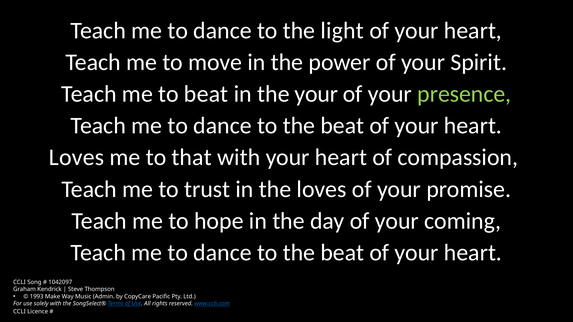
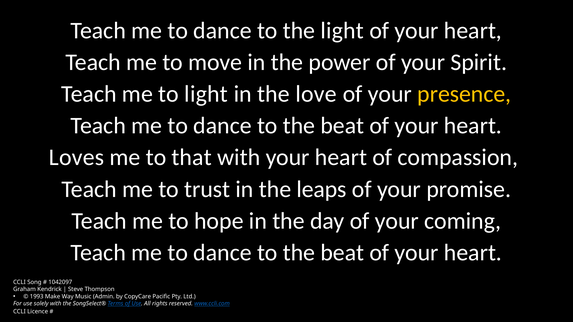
to beat: beat -> light (206, 94)
the your: your -> love (316, 94)
presence colour: light green -> yellow (464, 94)
the loves: loves -> leaps (322, 189)
